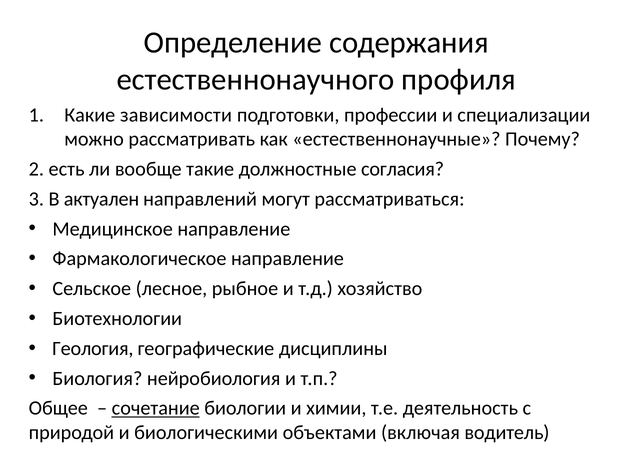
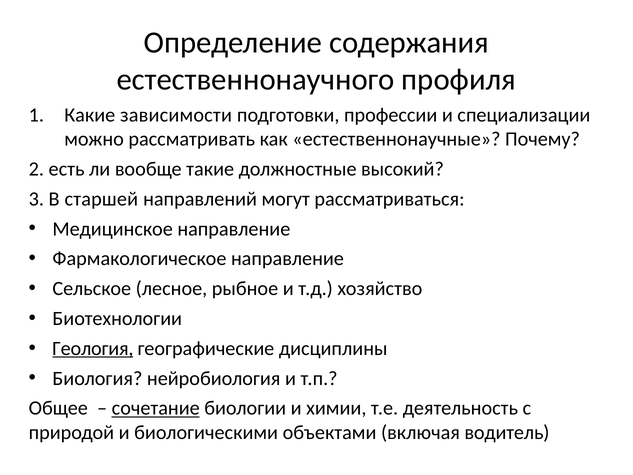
согласия: согласия -> высокий (402, 169)
актуален: актуален -> старшей (101, 199)
Геология underline: none -> present (93, 348)
